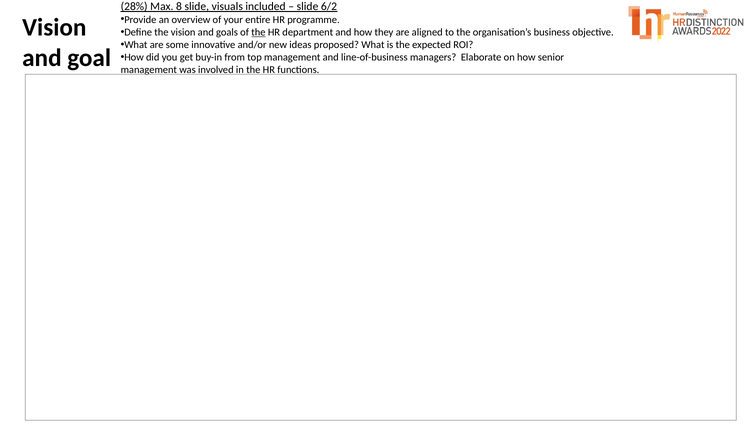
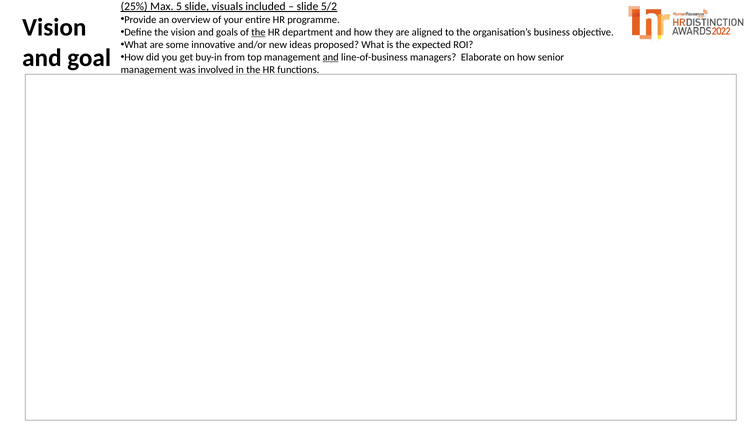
28%: 28% -> 25% (134, 6)
8: 8 -> 5 (179, 6)
6/2: 6/2 -> 5/2 (329, 6)
and underline: none -> present (331, 57)
